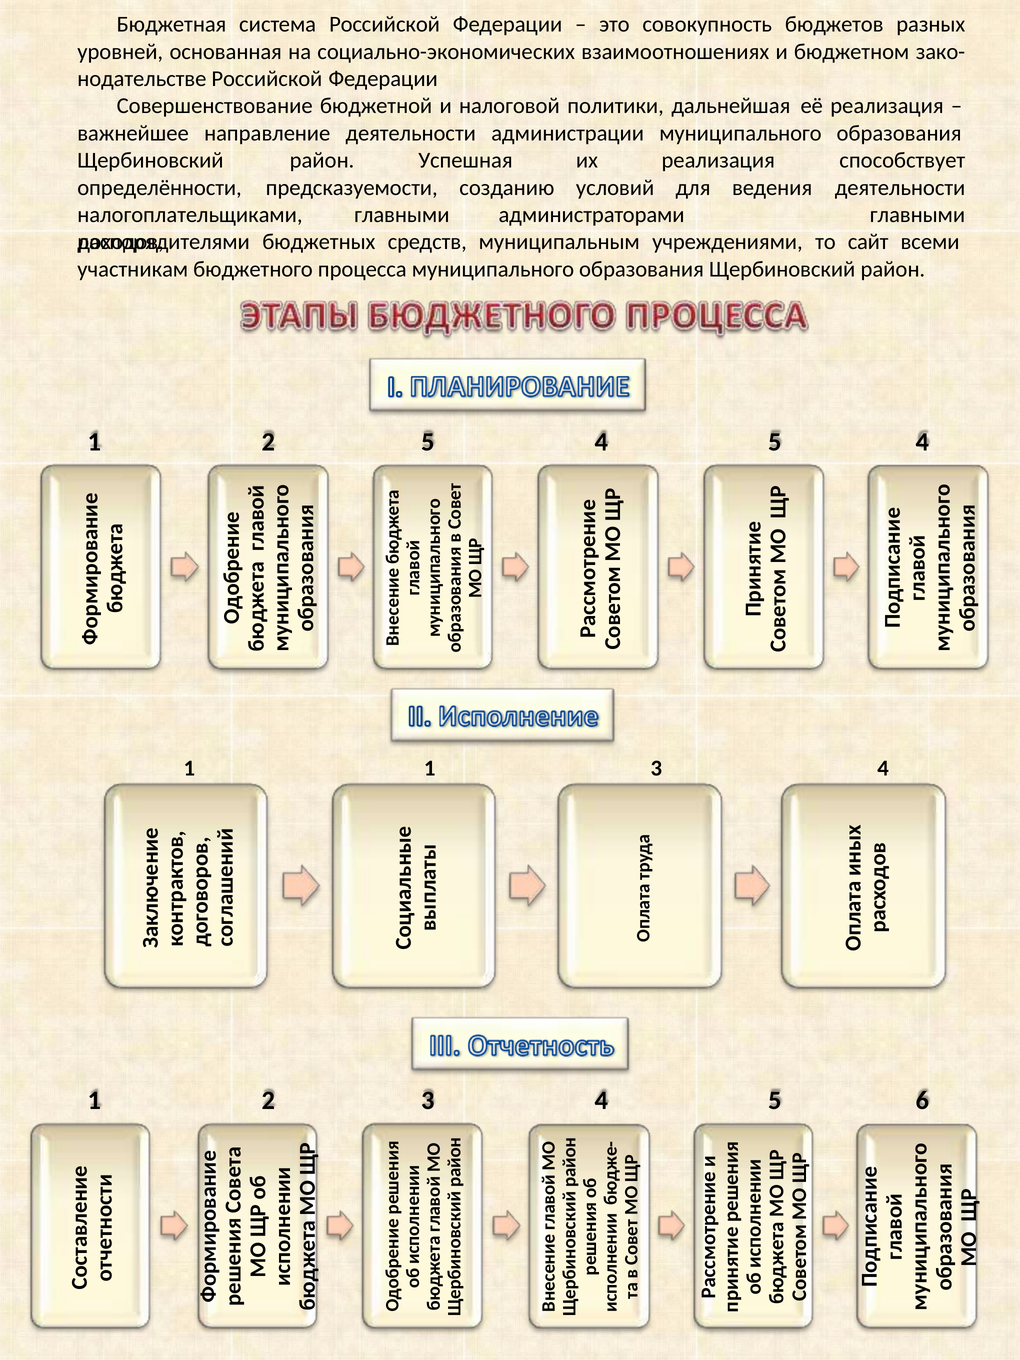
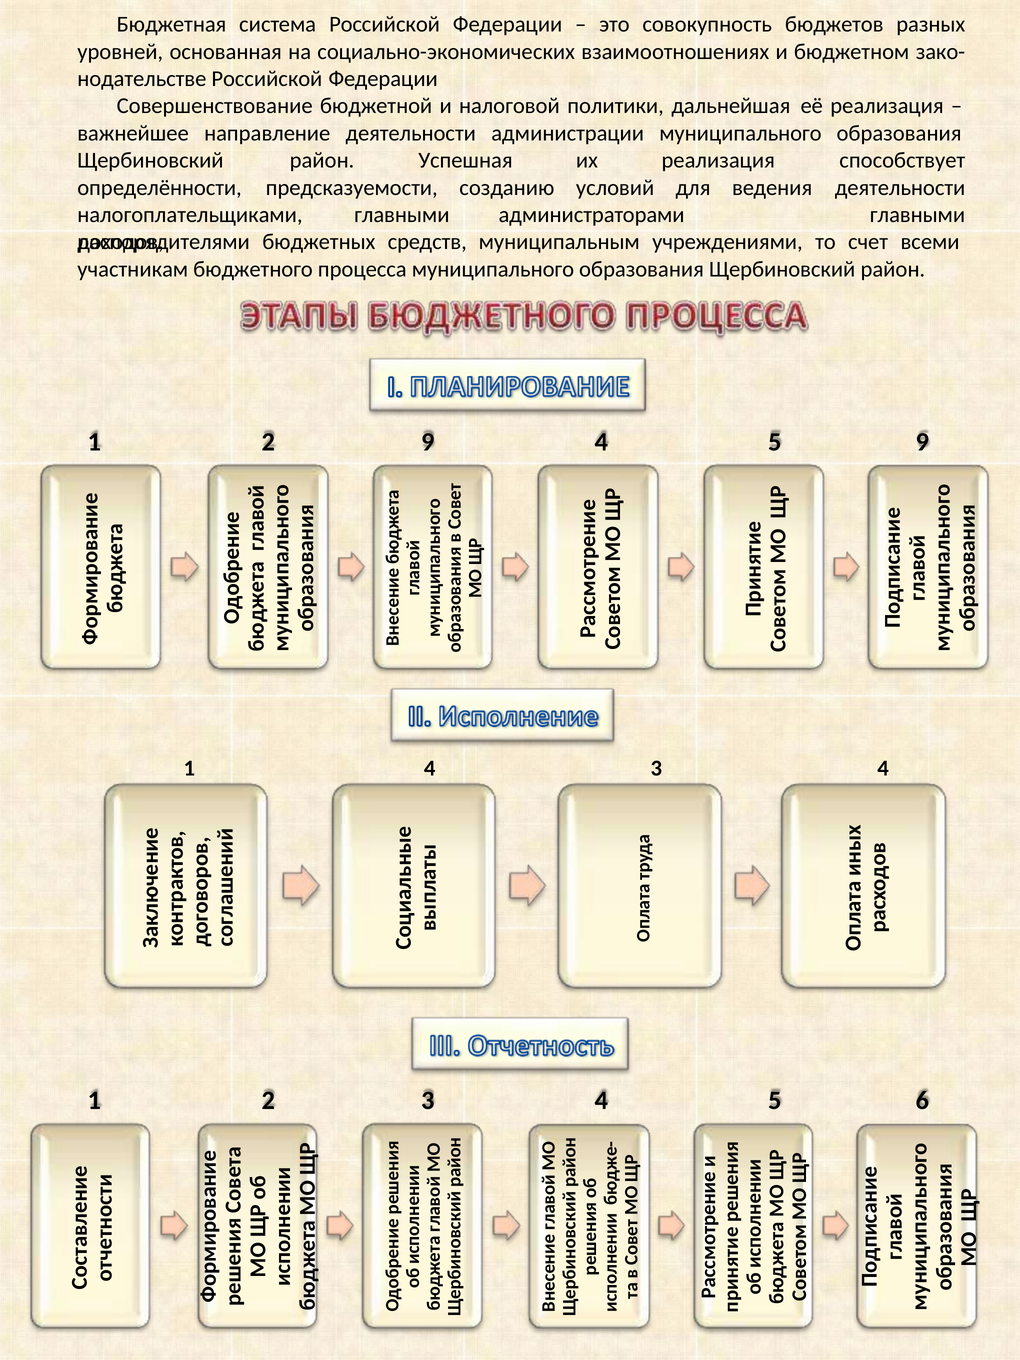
сайт: сайт -> счет (868, 242)
2 5: 5 -> 9 (428, 442)
4 5 4: 4 -> 9 (923, 442)
1 1: 1 -> 4 (430, 768)
